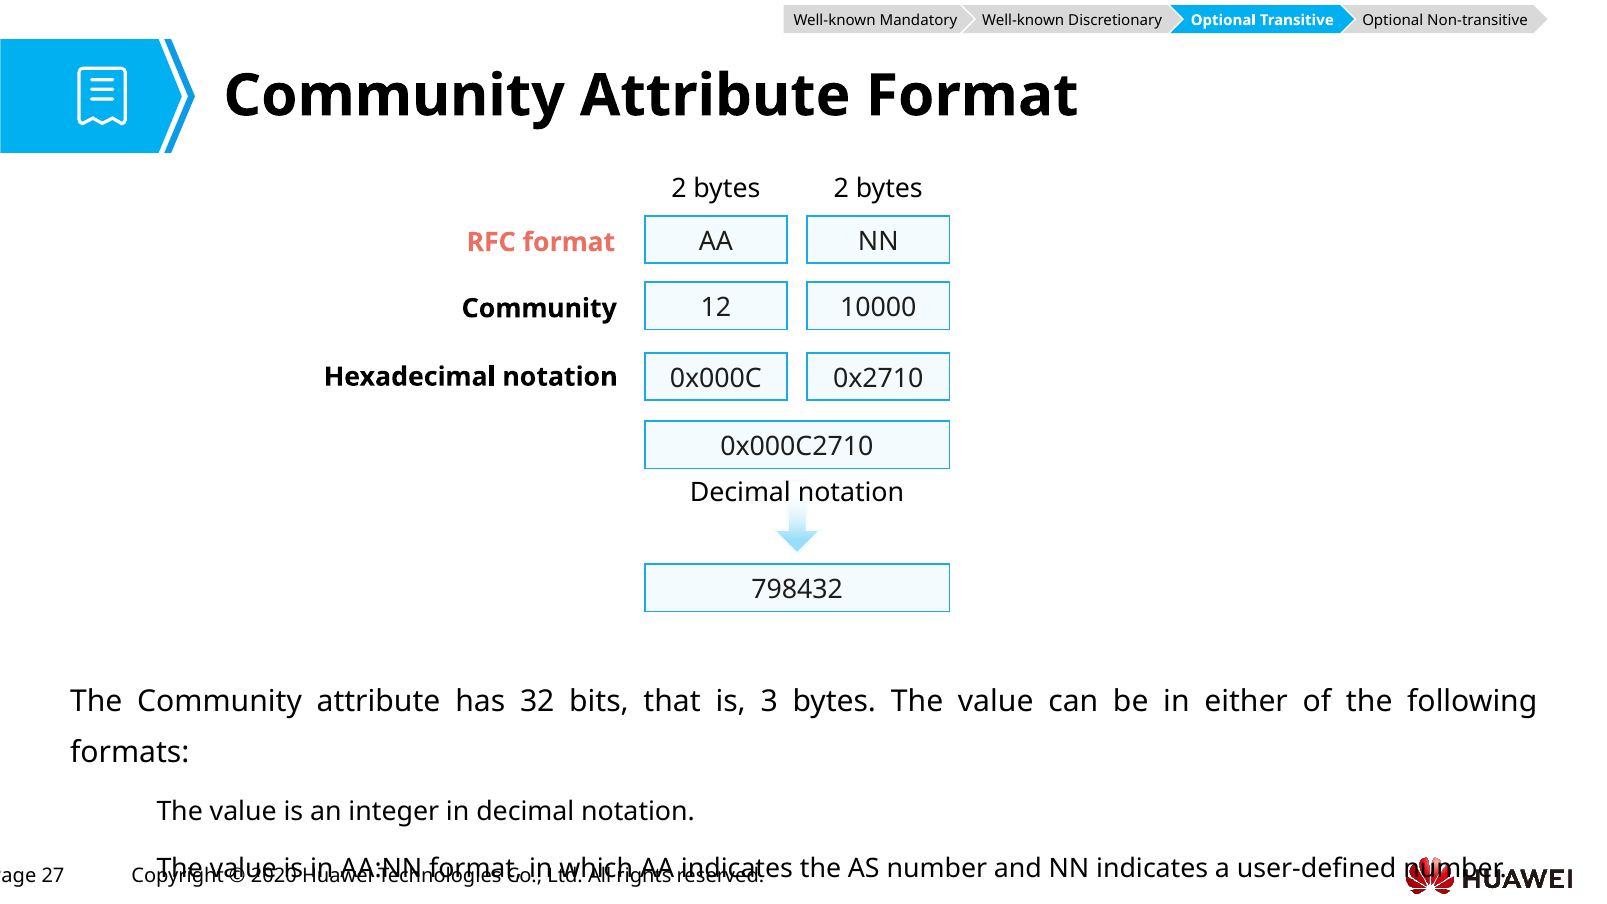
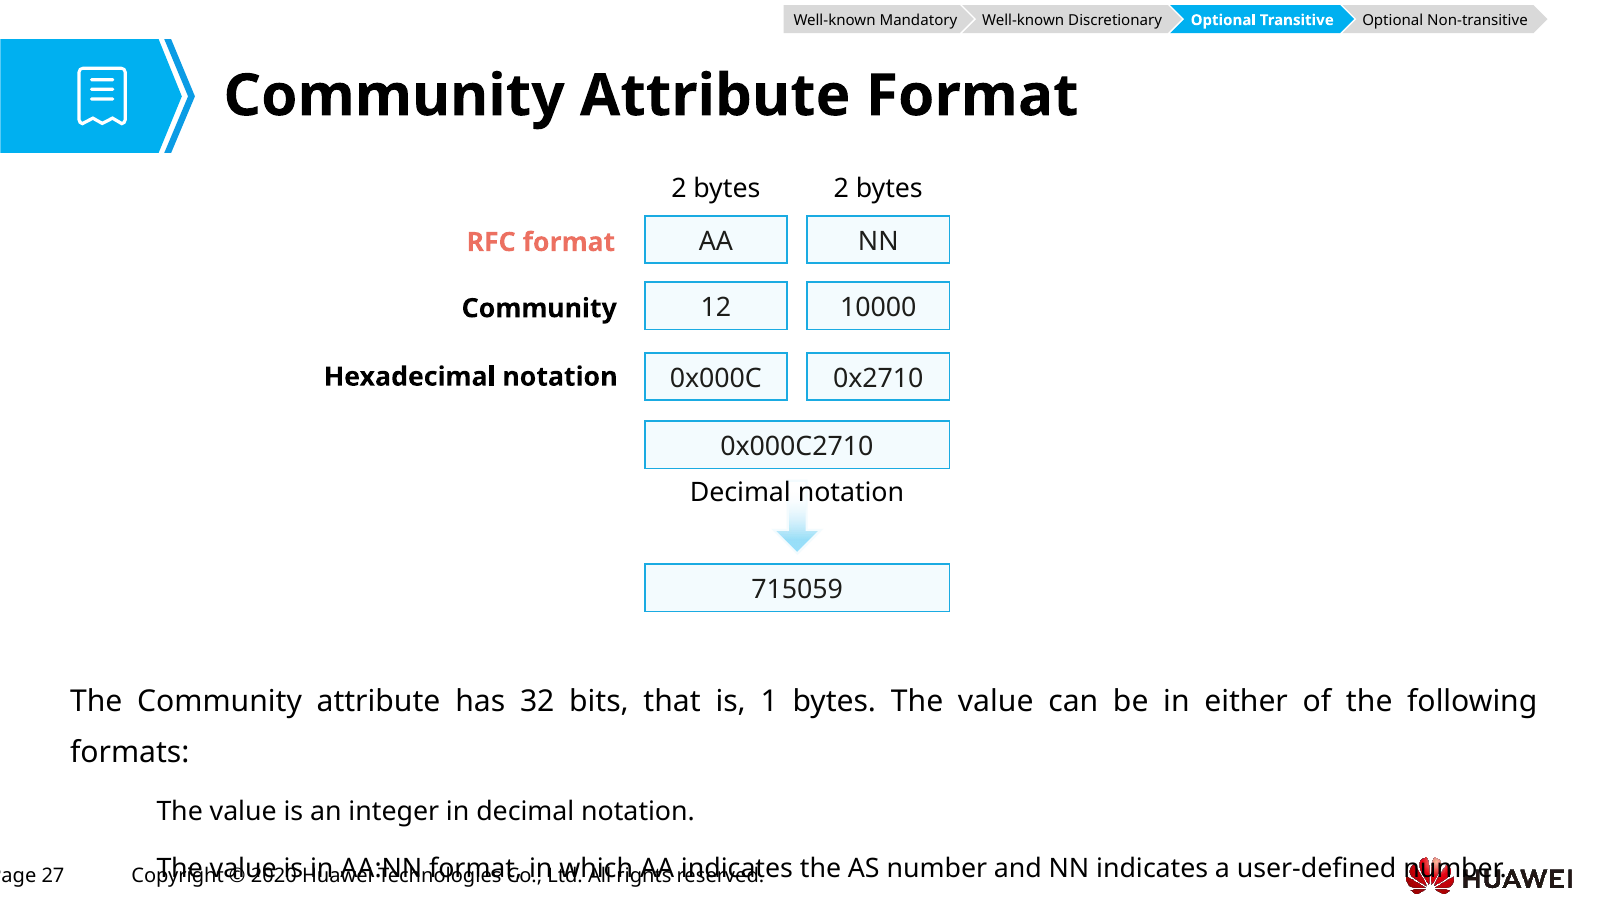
798432: 798432 -> 715059 (797, 590)
3: 3 -> 1 (769, 702)
